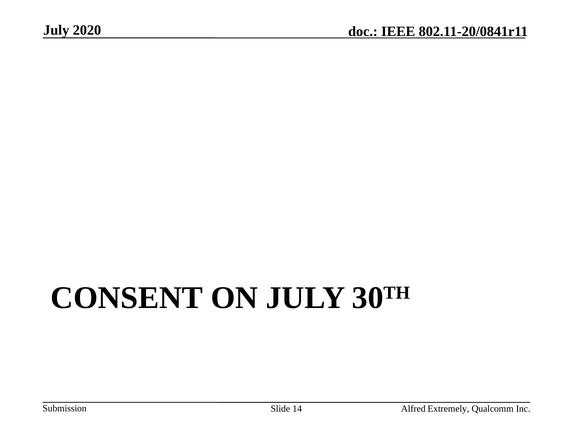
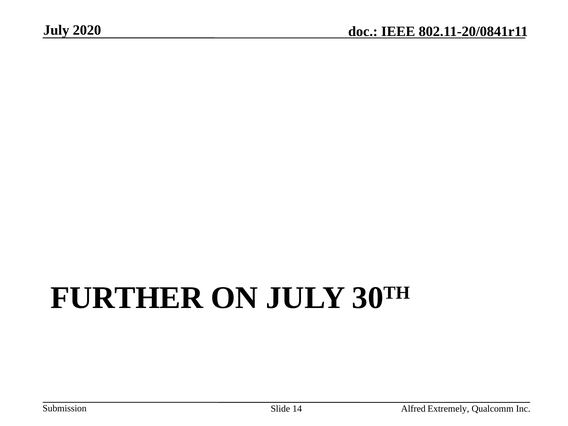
CONSENT: CONSENT -> FURTHER (127, 298)
